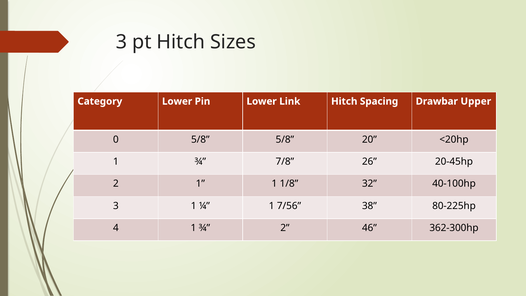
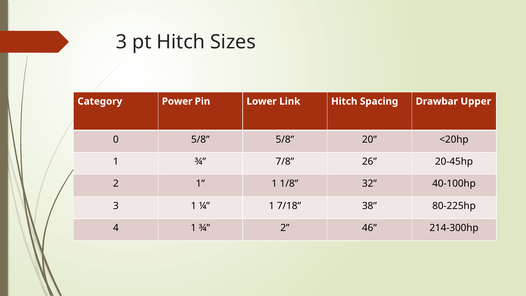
Category Lower: Lower -> Power (177, 101)
7/56: 7/56 -> 7/18 (289, 206)
362-300hp: 362-300hp -> 214-300hp (454, 228)
